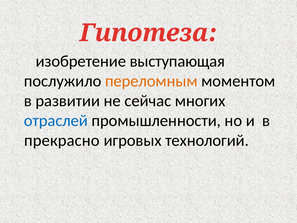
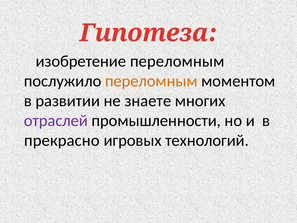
изобретение выступающая: выступающая -> переломным (177, 61)
сейчас: сейчас -> знаете (148, 101)
отраслей colour: blue -> purple (56, 121)
